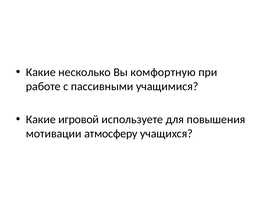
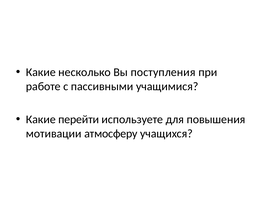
комфортную: комфортную -> поступления (163, 72)
игровой: игровой -> перейти (79, 120)
